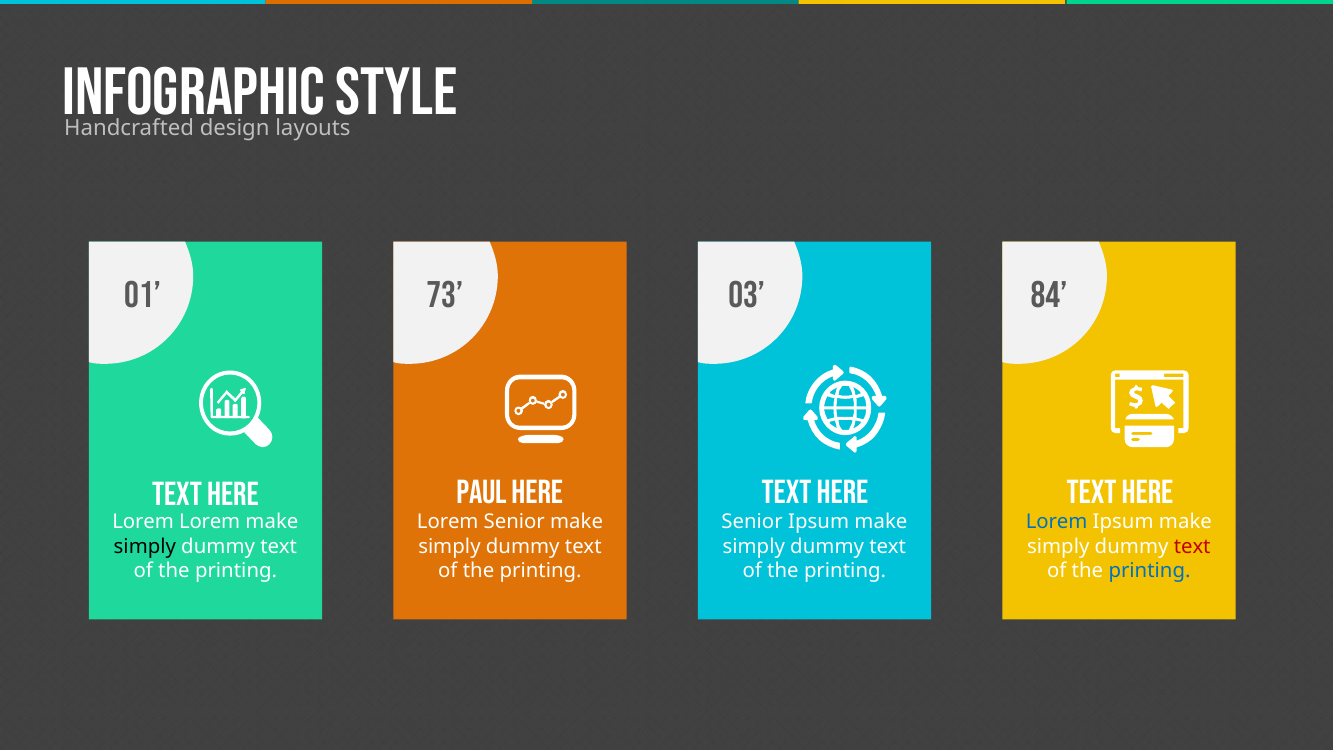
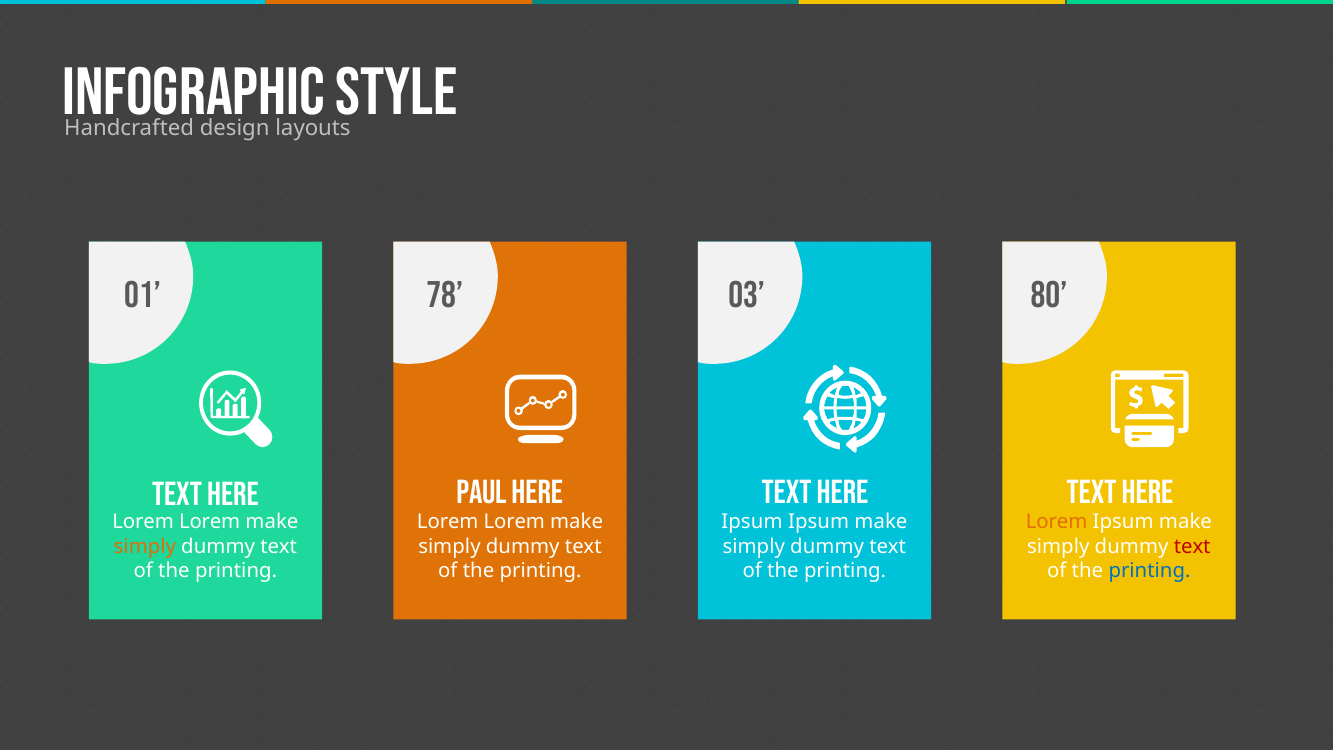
73: 73 -> 78 (445, 295)
84: 84 -> 80 (1049, 295)
Senior: Senior -> Lorem (514, 522)
Senior: Senior -> Ipsum (752, 522)
Lorem colour: blue -> orange (1057, 522)
simply colour: black -> orange (145, 547)
